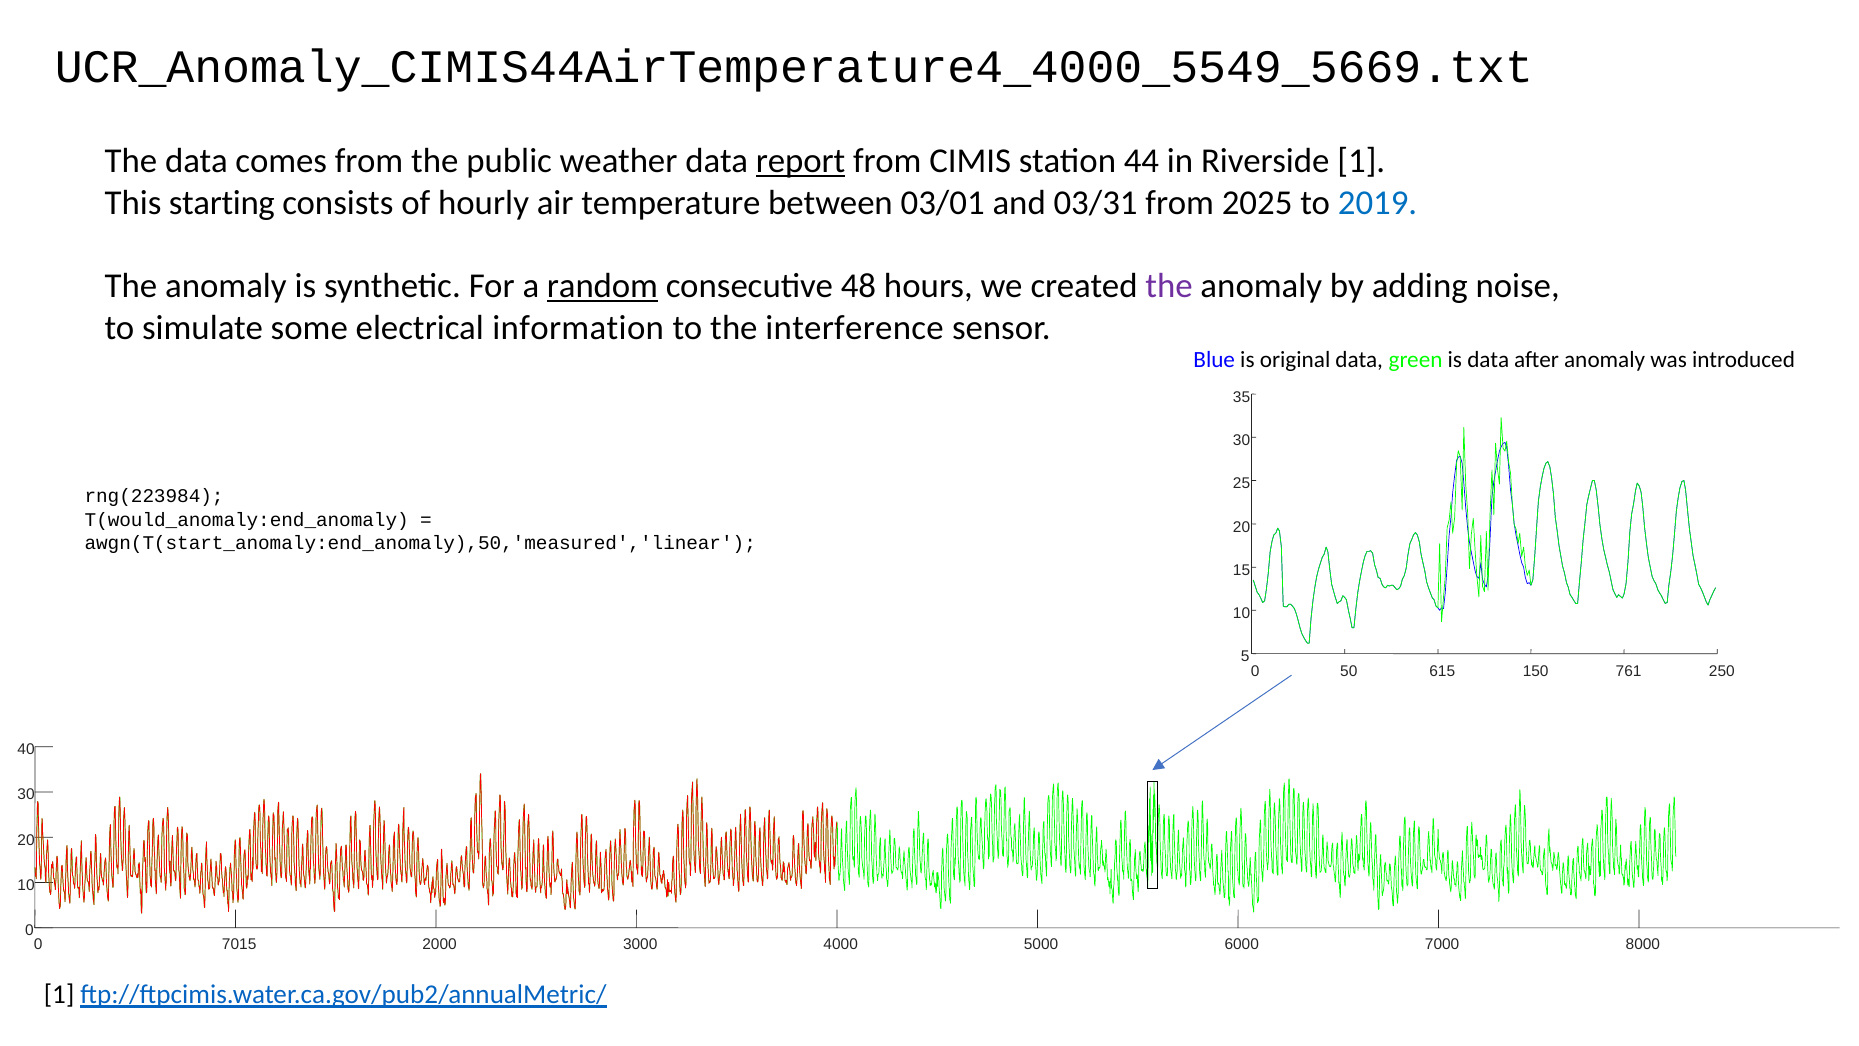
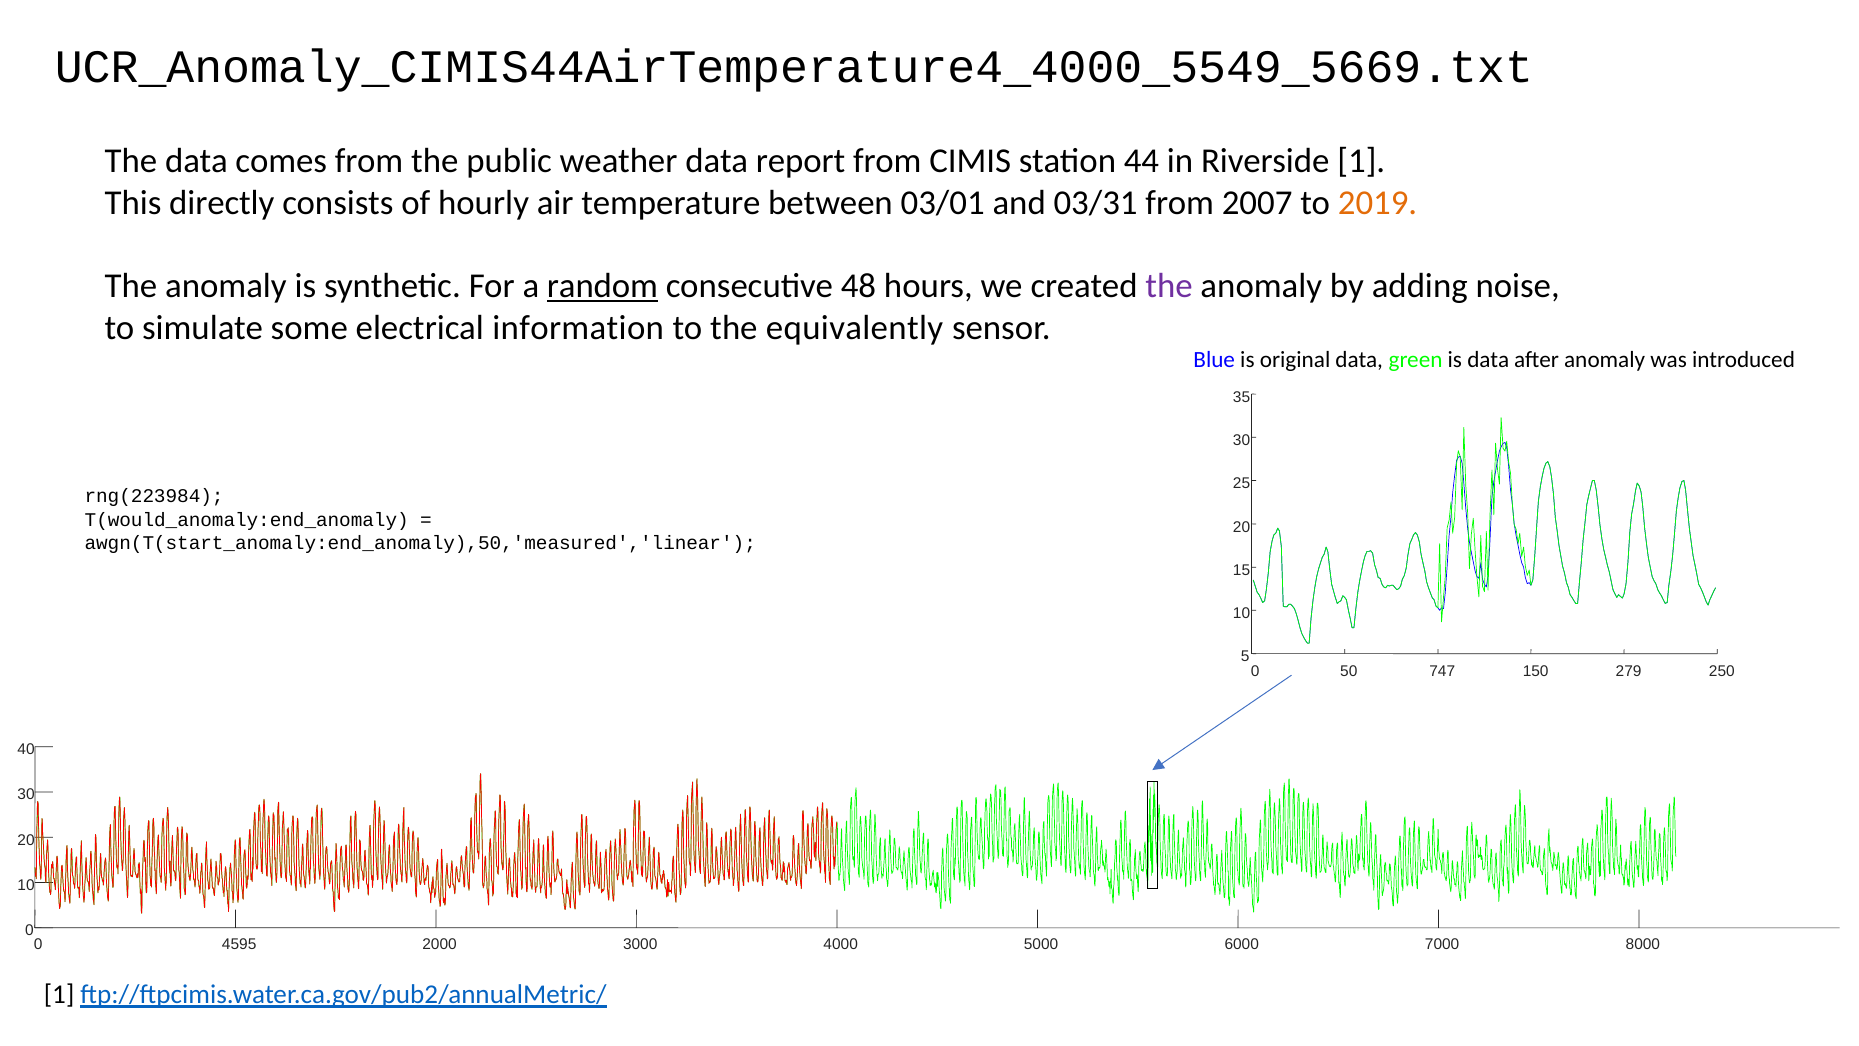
report underline: present -> none (801, 161)
starting: starting -> directly (222, 202)
2025: 2025 -> 2007 (1257, 202)
2019 colour: blue -> orange (1378, 202)
interference: interference -> equivalently (855, 328)
615: 615 -> 747 (1442, 671)
761: 761 -> 279 (1629, 671)
7015: 7015 -> 4595 (239, 944)
